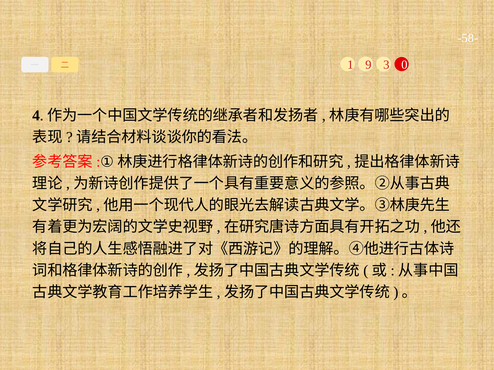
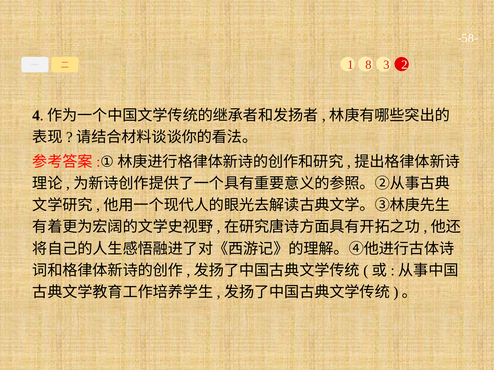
9: 9 -> 8 (368, 65)
0: 0 -> 2 (404, 65)
